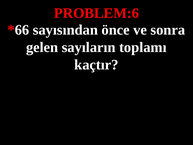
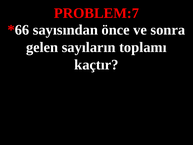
PROBLEM:6: PROBLEM:6 -> PROBLEM:7 (96, 13)
